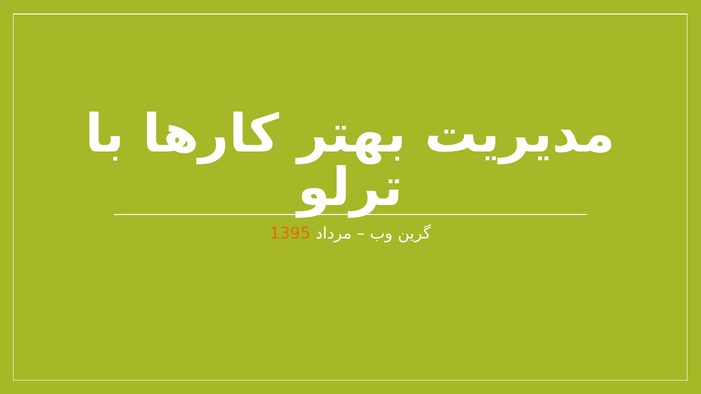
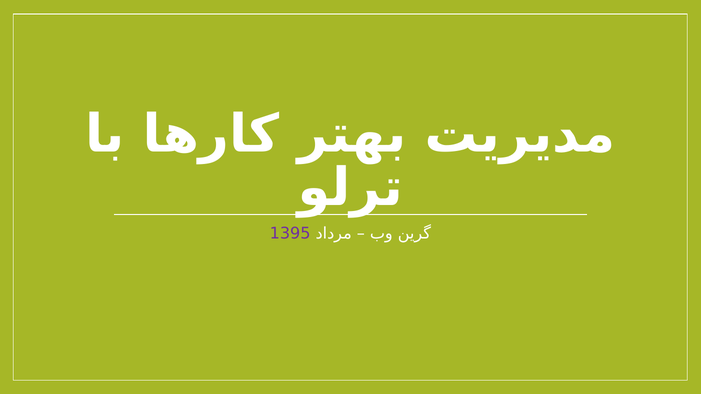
1395 colour: orange -> purple (290, 234)
